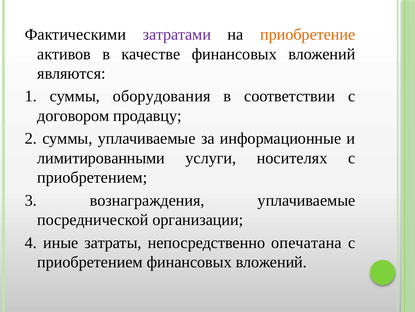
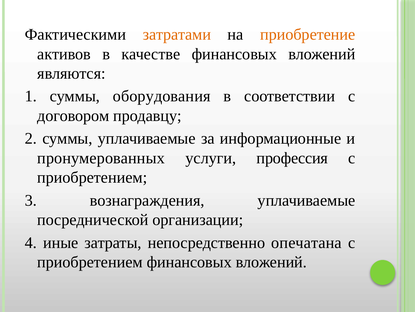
затратами colour: purple -> orange (177, 34)
лимитированными: лимитированными -> пронумерованных (101, 158)
носителях: носителях -> профессия (292, 158)
